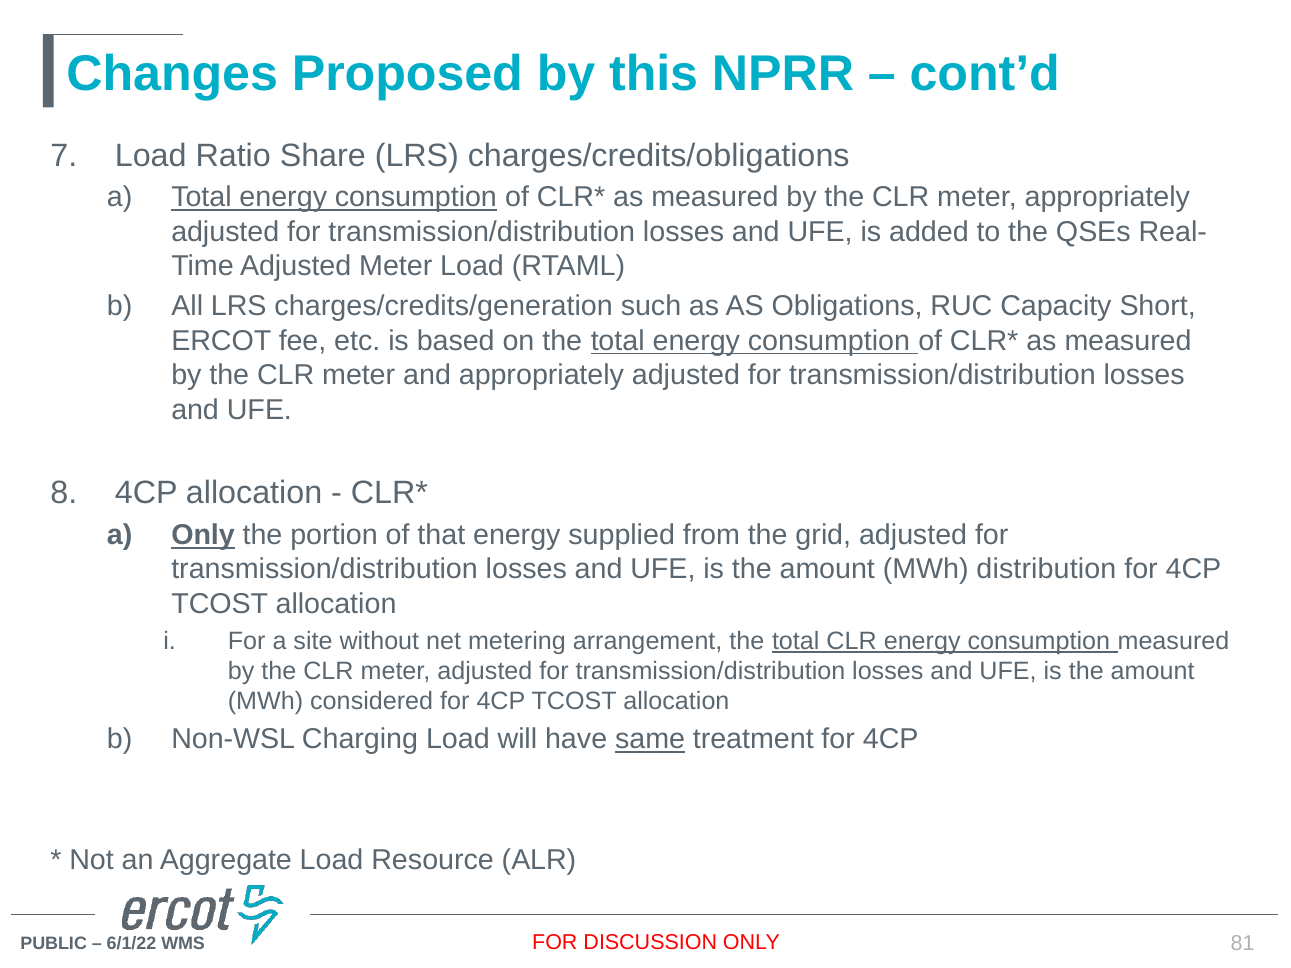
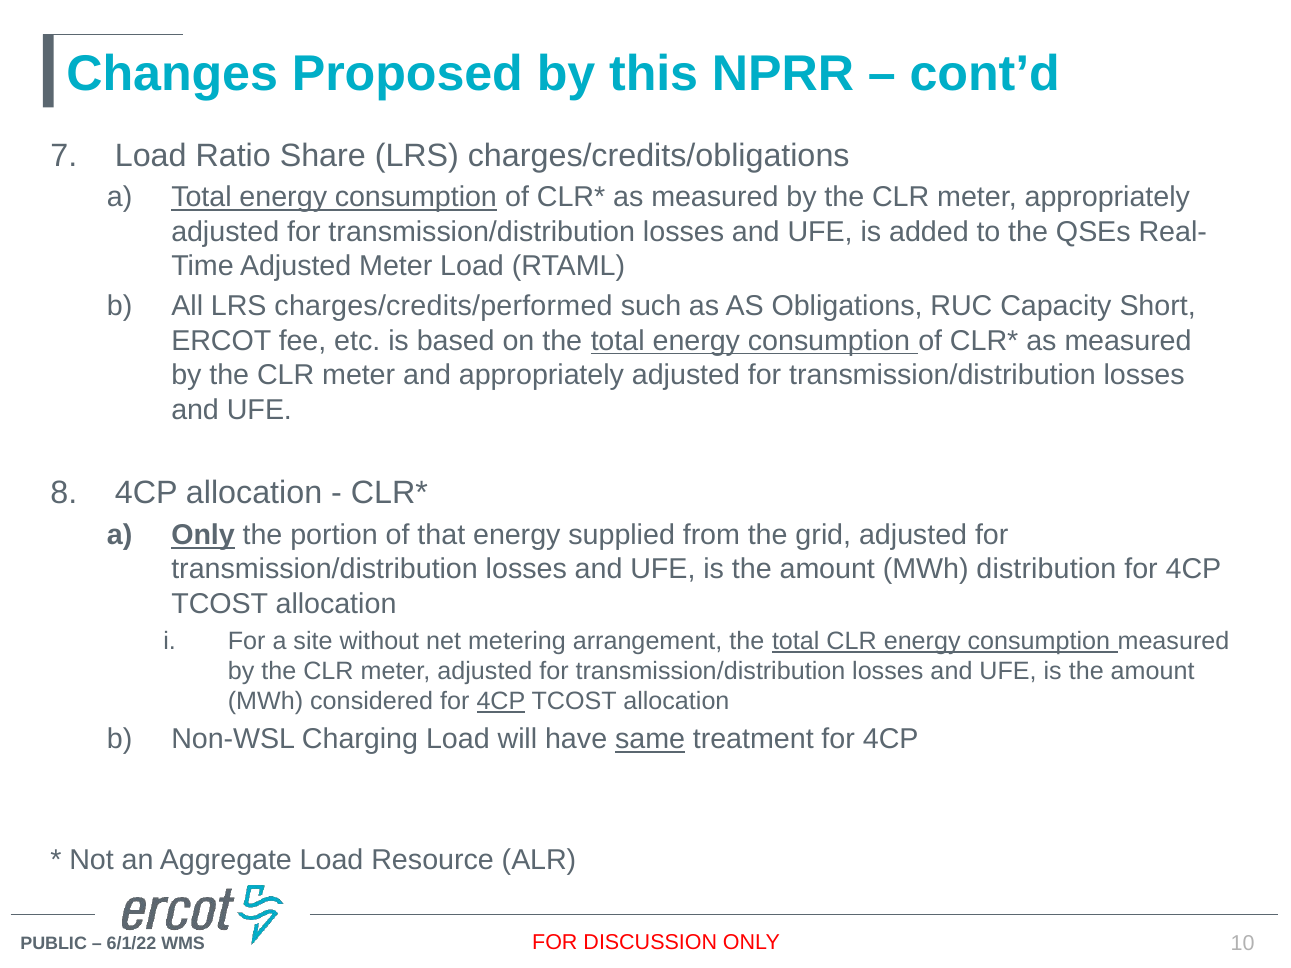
charges/credits/generation: charges/credits/generation -> charges/credits/performed (444, 306)
4CP underline: none -> present (501, 701)
81: 81 -> 10 (1243, 943)
